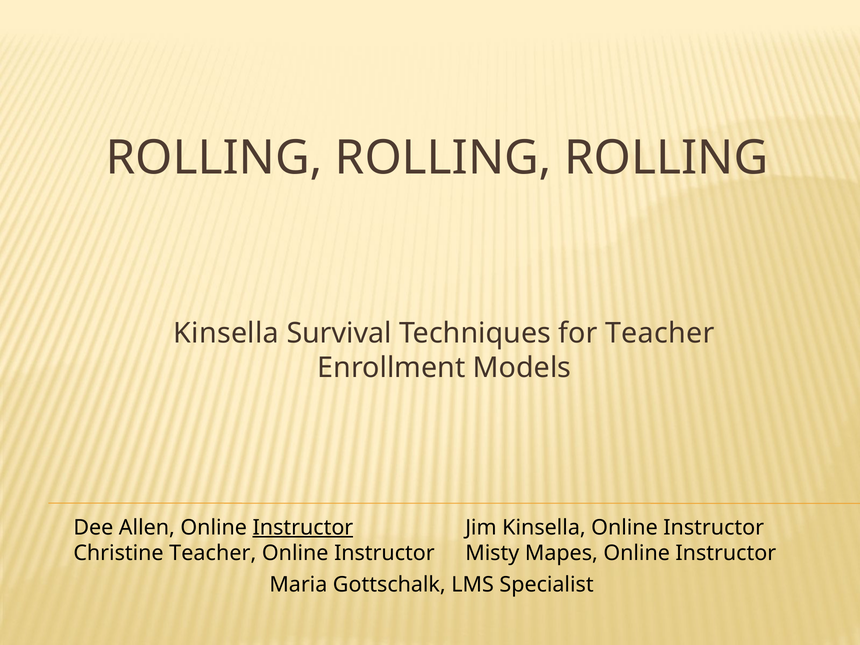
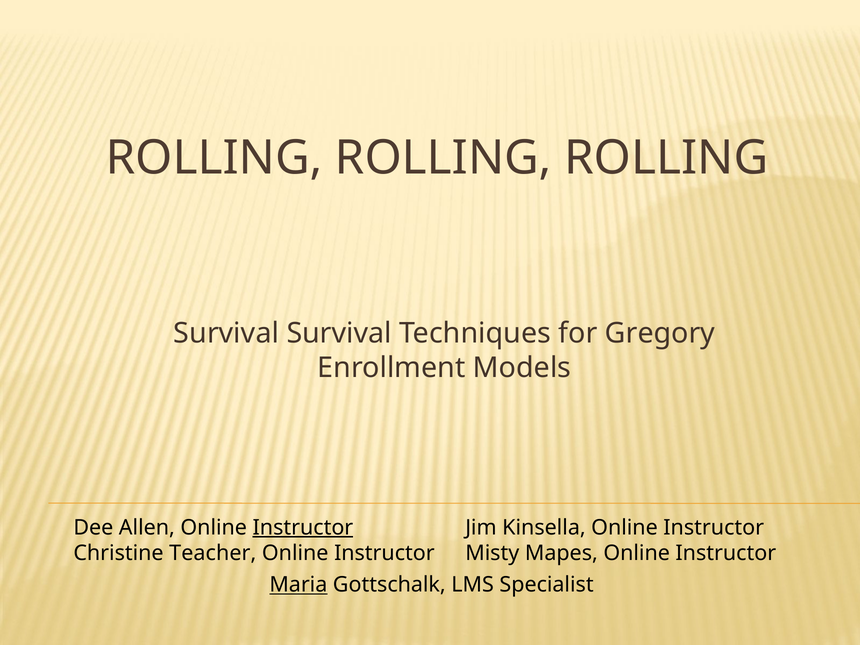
Kinsella: Kinsella -> Survival (226, 333)
for Teacher: Teacher -> Gregory (660, 333)
Maria underline: none -> present (298, 585)
